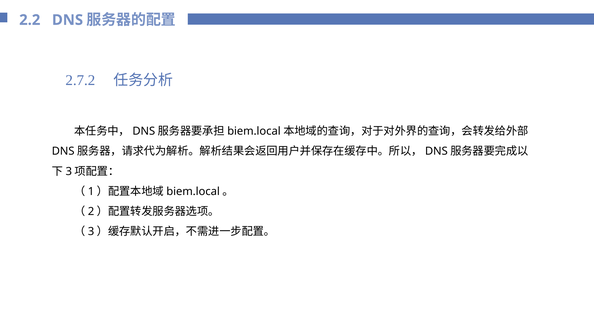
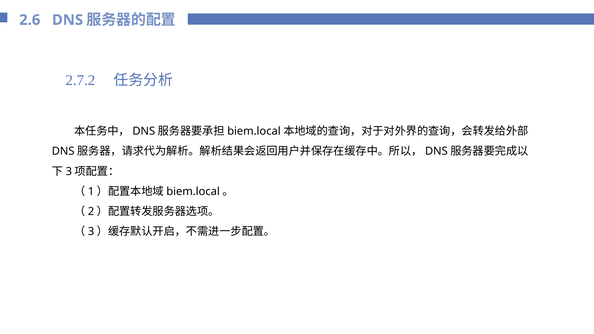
2.2: 2.2 -> 2.6 (30, 20)
